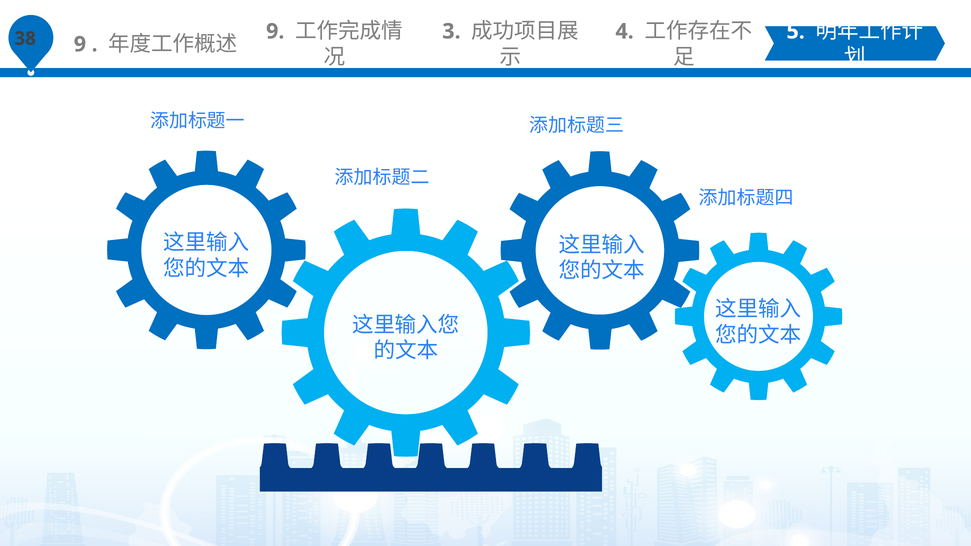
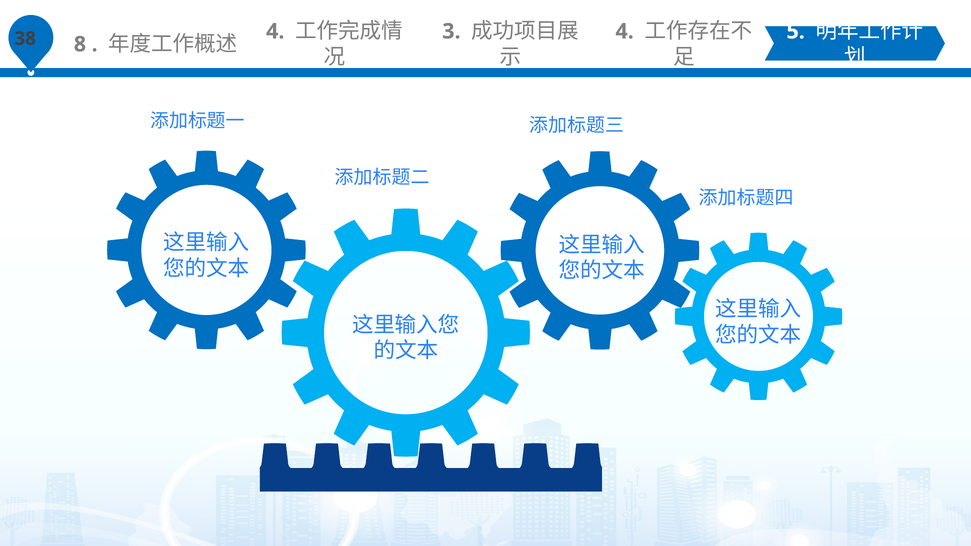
9: 9 -> 8 (80, 44)
9: 9 -> 4 (275, 31)
